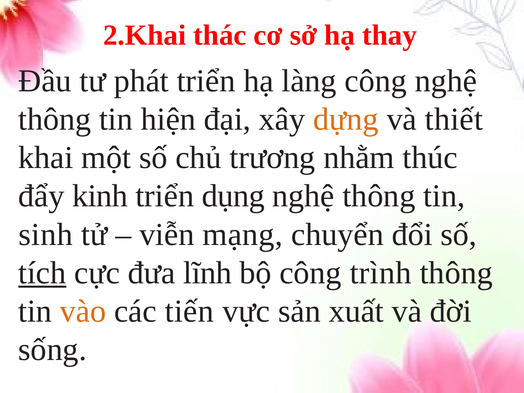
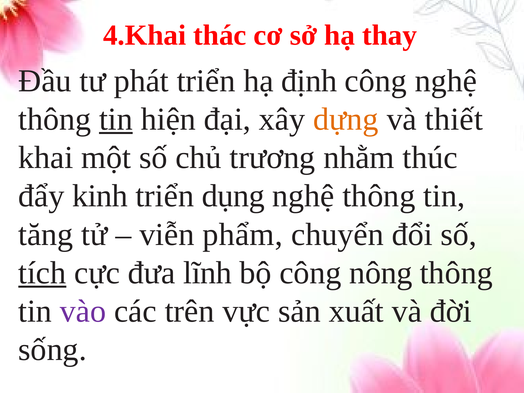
2.Khai: 2.Khai -> 4.Khai (145, 35)
làng: làng -> định (309, 81)
tin underline: none -> present (116, 119)
sinh: sinh -> tăng (46, 234)
mạng: mạng -> phẩm (243, 234)
trình: trình -> nông (381, 273)
vào colour: orange -> purple (83, 311)
tiến: tiến -> trên (190, 311)
